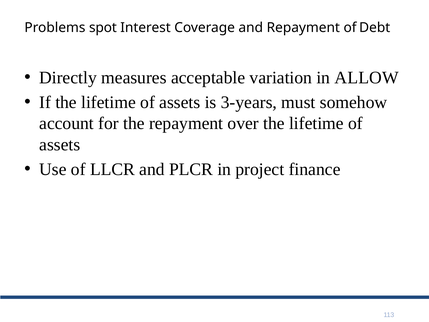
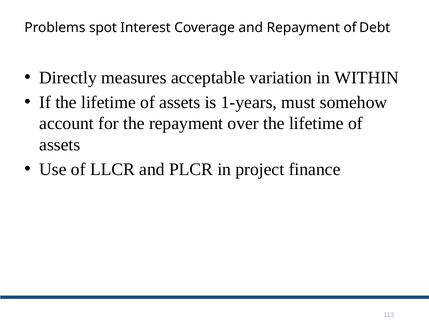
ALLOW: ALLOW -> WITHIN (367, 78)
3-years: 3-years -> 1-years (249, 102)
